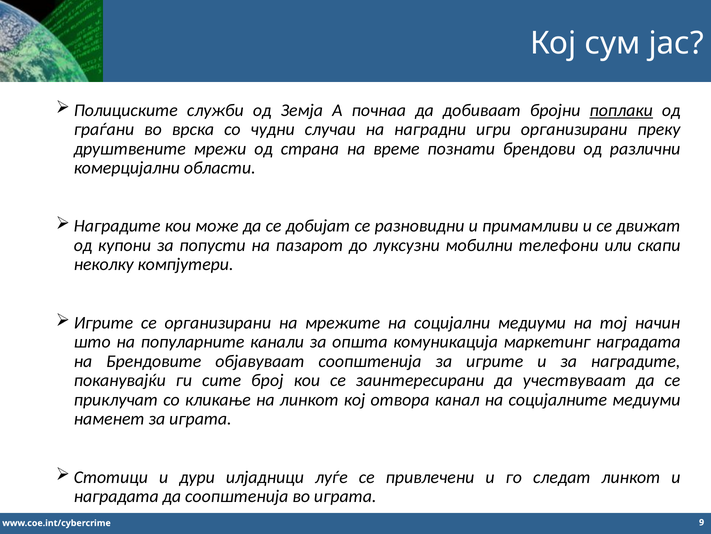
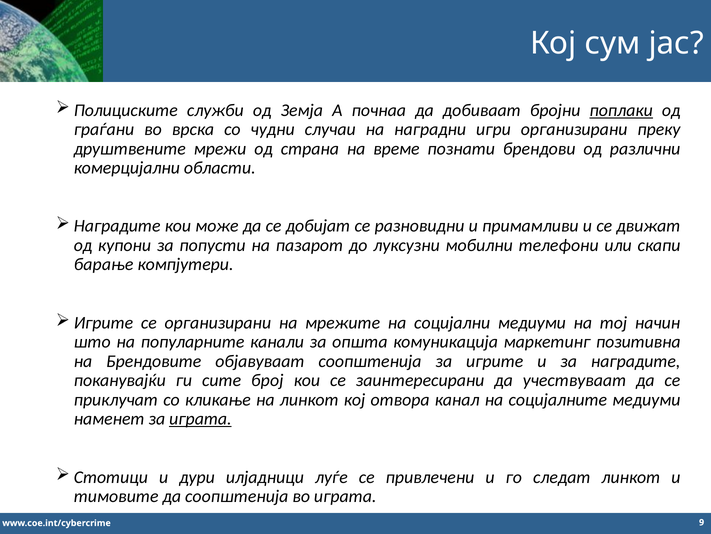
неколку: неколку -> барање (104, 264)
маркетинг наградата: наградата -> позитивна (638, 342)
играта underline: none -> present (200, 418)
наградата: наградата -> тимовите (116, 496)
